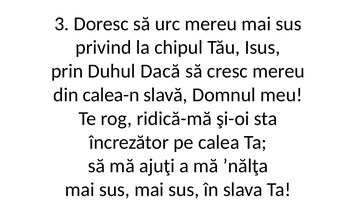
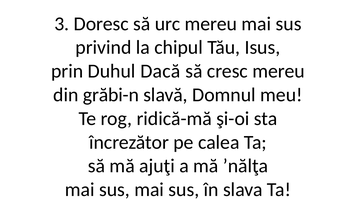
calea-n: calea-n -> grăbi-n (111, 95)
